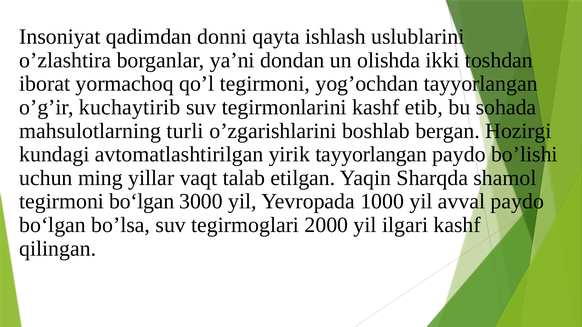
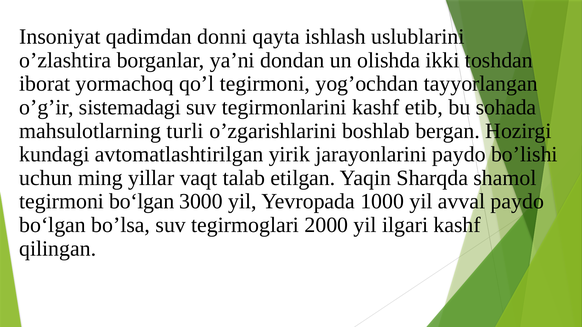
kuchаytirib: kuchаytirib -> sistemadagi (130, 107)
yirik tayyorlangan: tayyorlangan -> jarayonlarini (371, 155)
